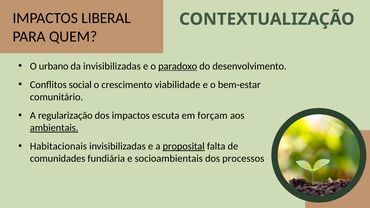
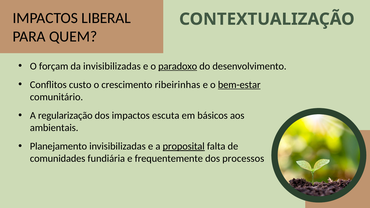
urbano: urbano -> forçam (54, 66)
social: social -> custo (80, 85)
viabilidade: viabilidade -> ribeirinhas (177, 85)
bem-estar underline: none -> present (239, 85)
forçam: forçam -> básicos (213, 116)
ambientais underline: present -> none (54, 128)
Habitacionais: Habitacionais -> Planejamento (58, 146)
socioambientais: socioambientais -> frequentemente (169, 159)
